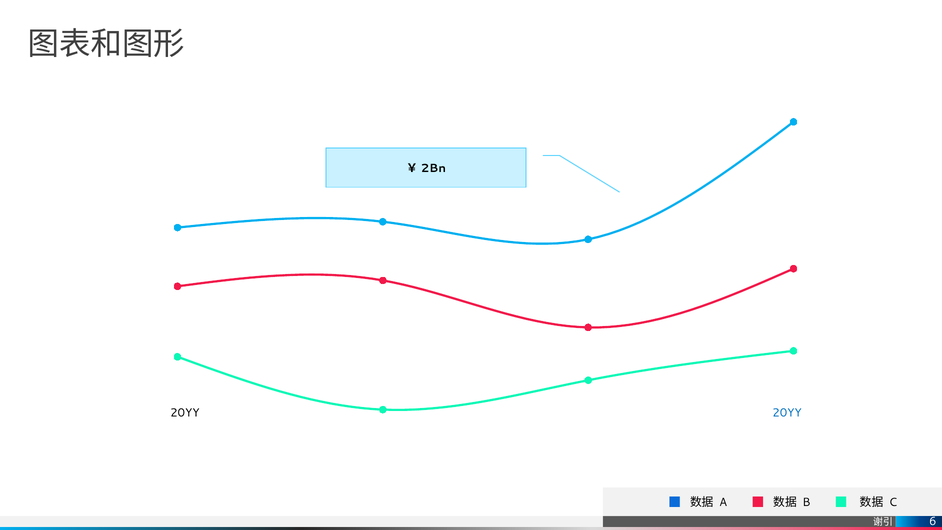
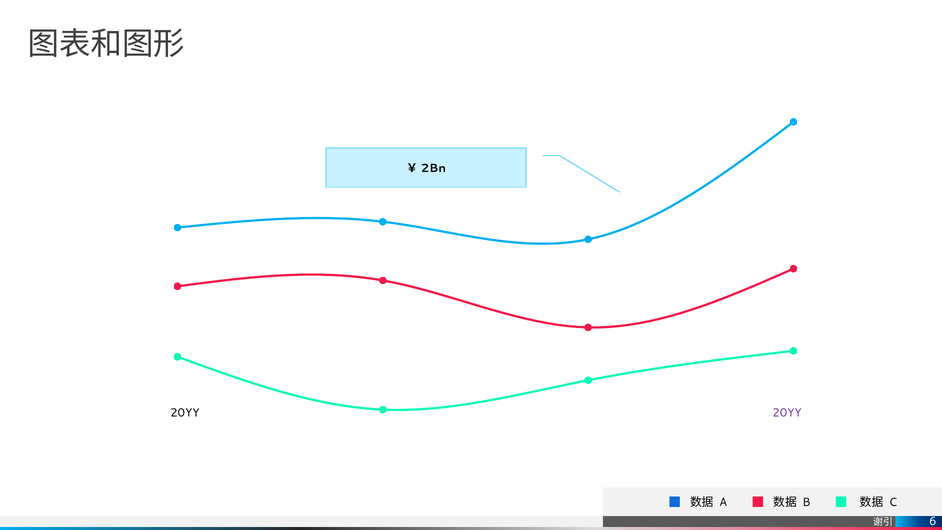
20YY colour: blue -> purple (787, 413)
